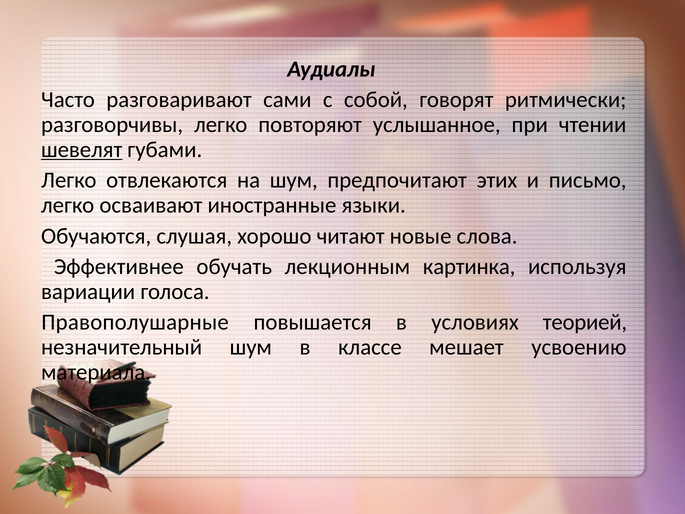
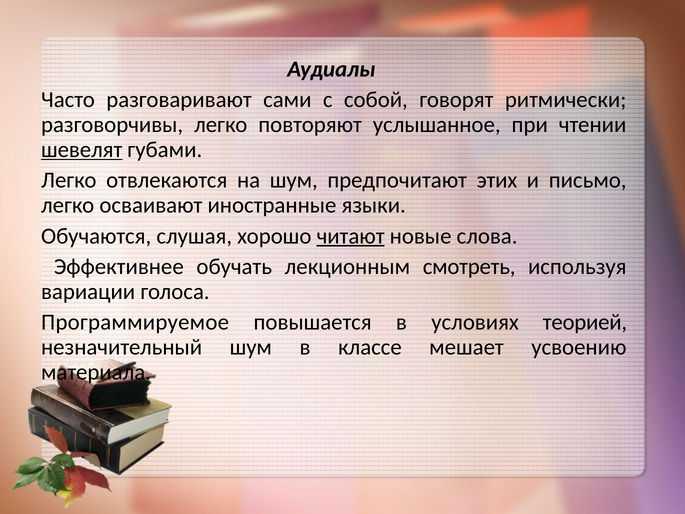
читают underline: none -> present (351, 236)
картинка: картинка -> смотреть (469, 266)
Правополушарные: Правополушарные -> Программируемое (135, 322)
